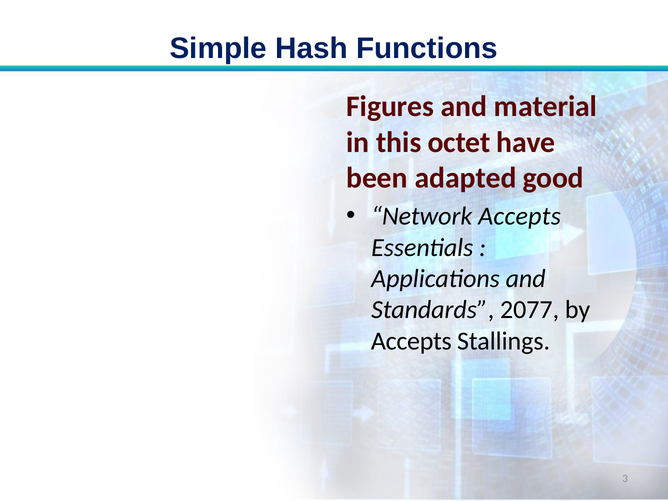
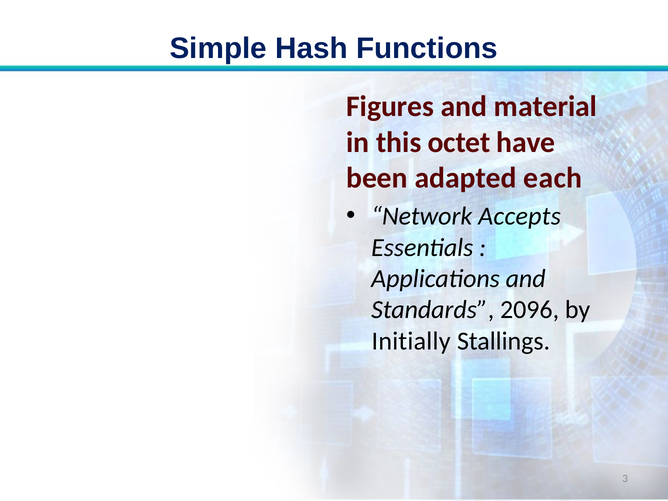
good: good -> each (553, 178)
2077: 2077 -> 2096 (530, 310)
Accepts: Accepts -> Initially (411, 341)
